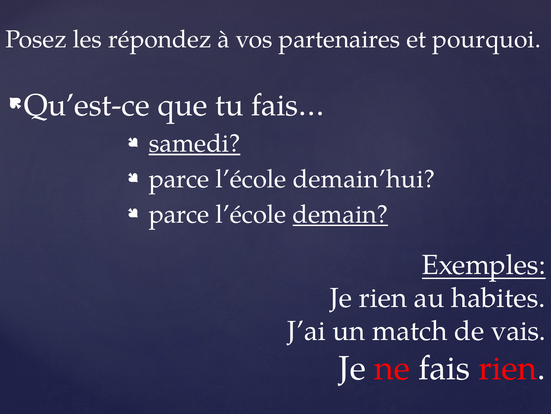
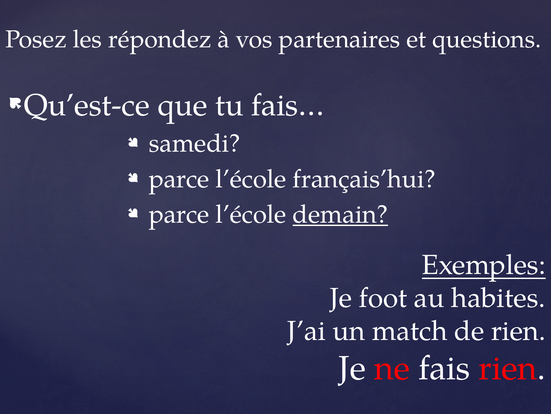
pourquoi: pourquoi -> questions (487, 39)
samedi underline: present -> none (194, 143)
demain’hui: demain’hui -> français’hui (364, 179)
Je rien: rien -> foot (383, 298)
de vais: vais -> rien (518, 331)
